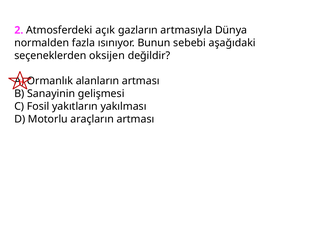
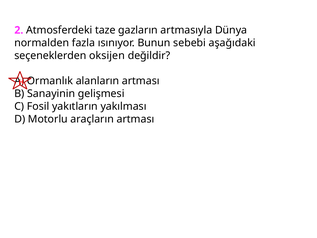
açık: açık -> taze (105, 30)
